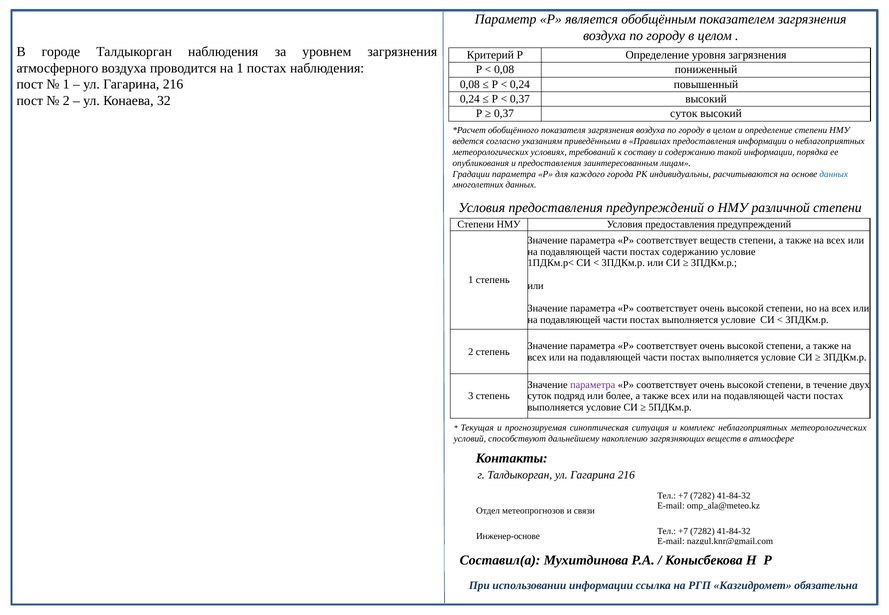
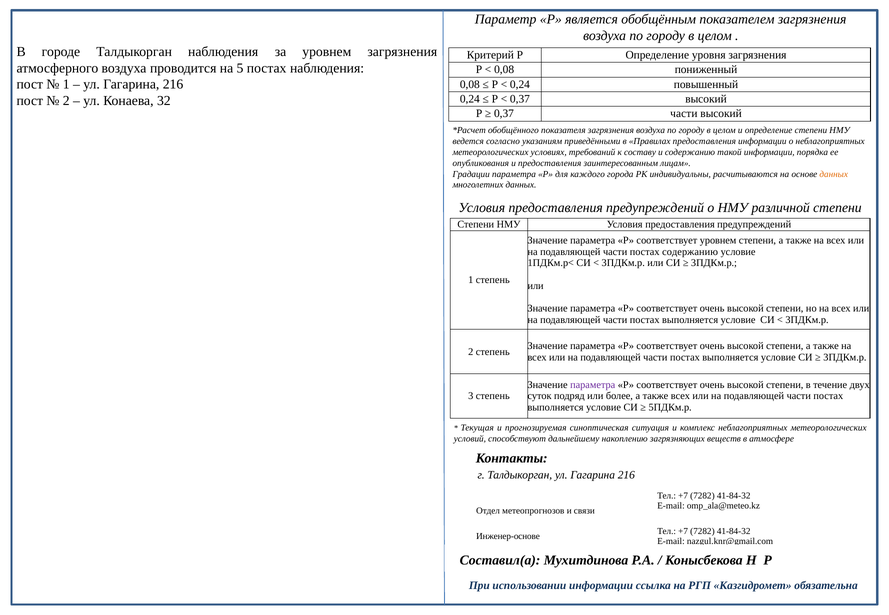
на 1: 1 -> 5 (240, 68)
0,37 суток: суток -> части (684, 114)
данных colour: blue -> orange (834, 174)
соответствует веществ: веществ -> уровнем (718, 240)
